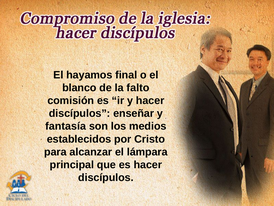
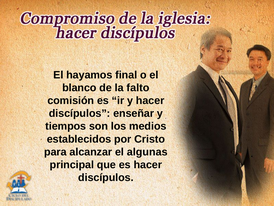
fantasía: fantasía -> tiempos (66, 126)
lámpara: lámpara -> algunas (147, 152)
